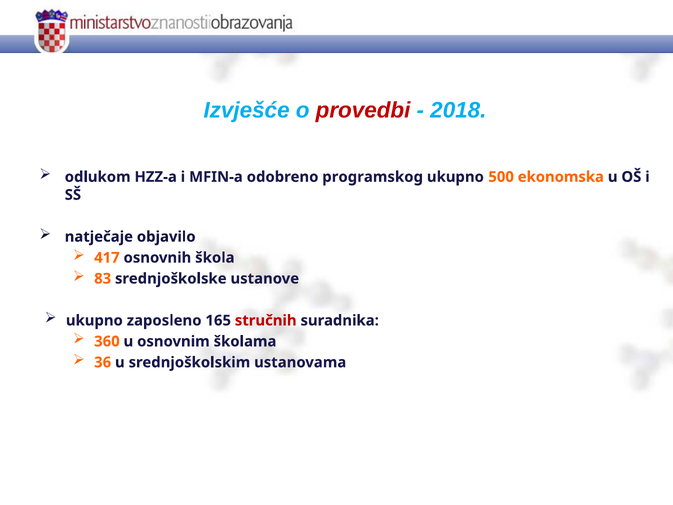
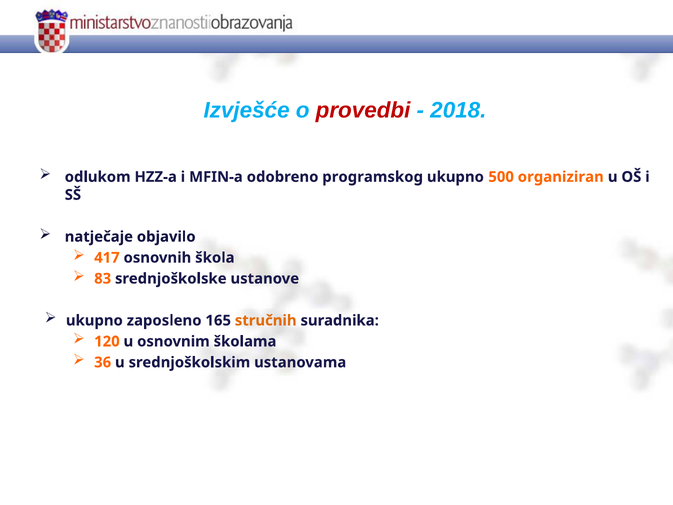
ekonomska: ekonomska -> organiziran (561, 177)
stručnih colour: red -> orange (266, 320)
360: 360 -> 120 (107, 341)
